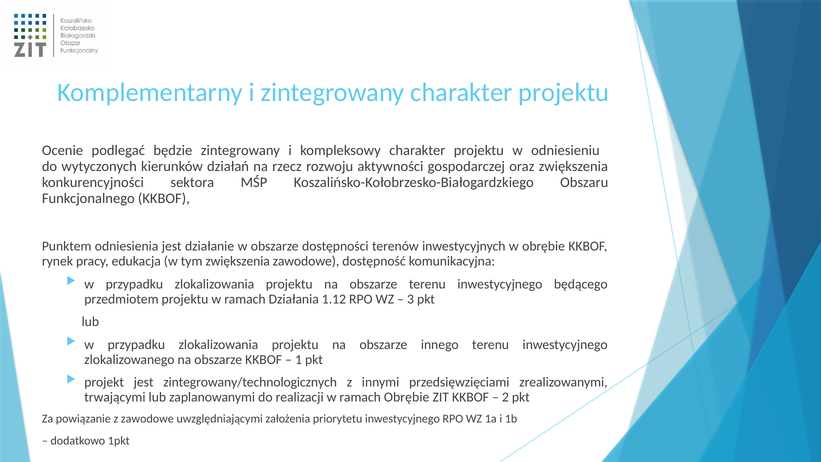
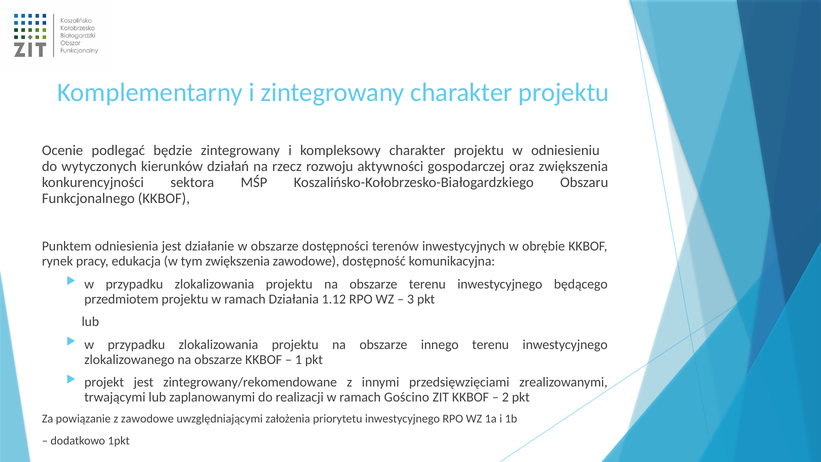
zintegrowany/technologicznych: zintegrowany/technologicznych -> zintegrowany/rekomendowane (250, 382)
ramach Obrębie: Obrębie -> Gościno (407, 397)
